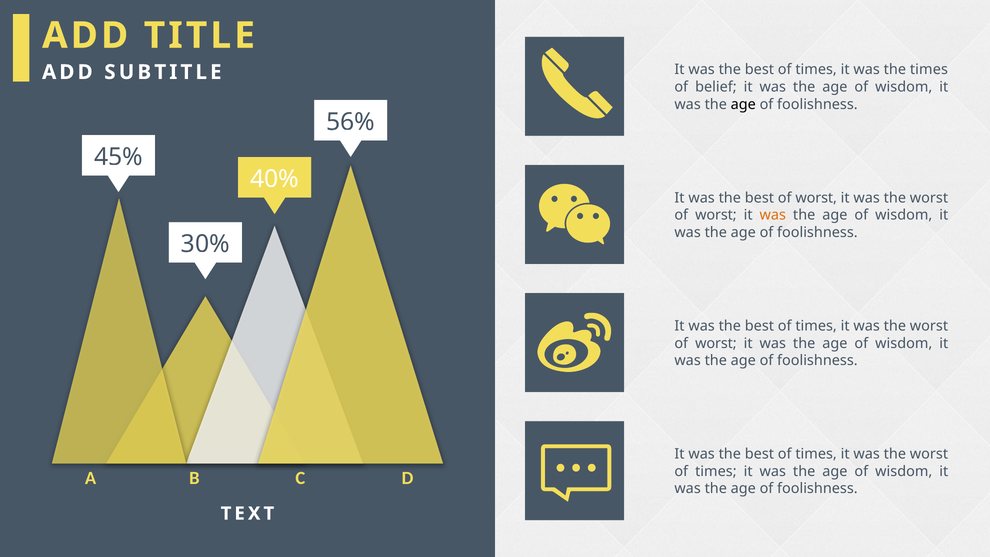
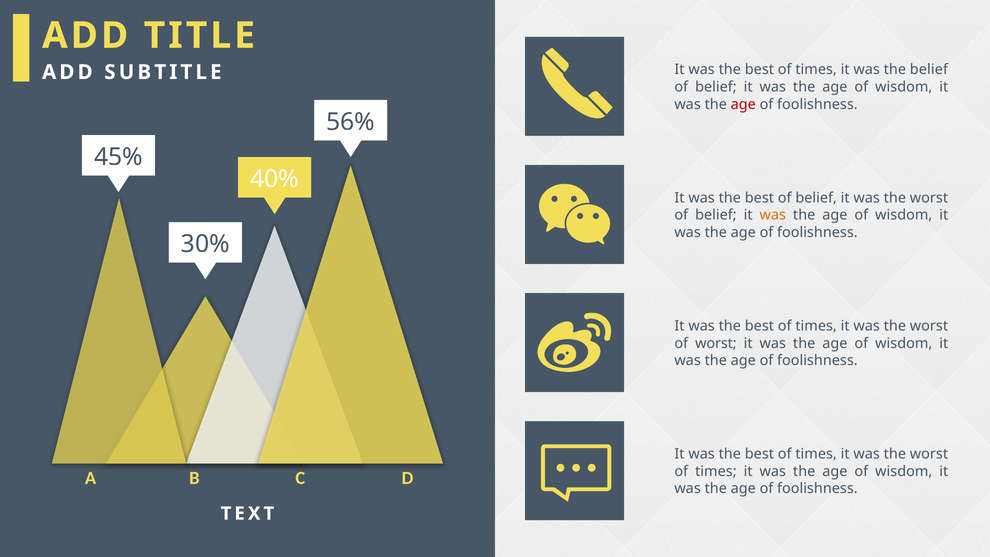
the times: times -> belief (929, 70)
age colour: black -> red (743, 104)
best of worst: worst -> belief (816, 198)
worst: worst -> belief (716, 215)
